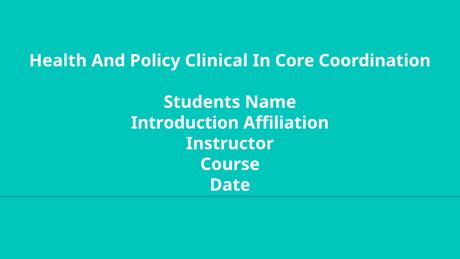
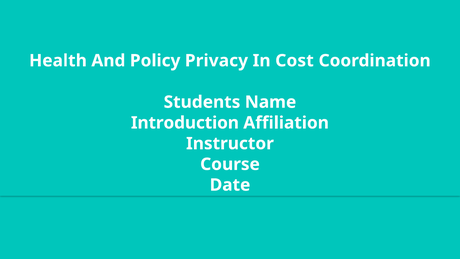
Clinical: Clinical -> Privacy (216, 61)
Core: Core -> Cost (294, 61)
